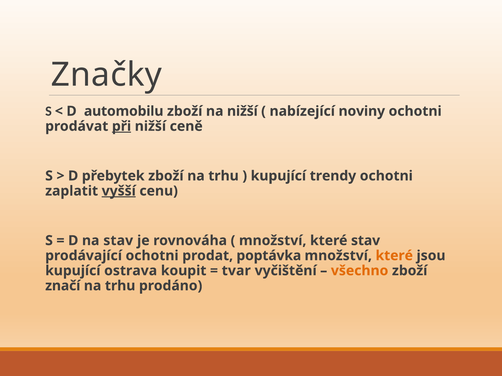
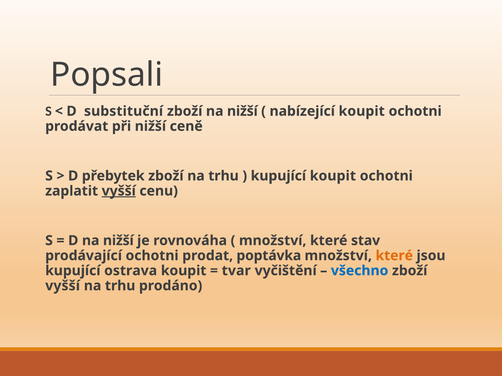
Značky: Značky -> Popsali (107, 75)
automobilu: automobilu -> substituční (124, 111)
nabízející noviny: noviny -> koupit (362, 111)
při underline: present -> none (122, 126)
kupující trendy: trendy -> koupit (333, 176)
D na stav: stav -> nižší (118, 241)
všechno colour: orange -> blue (360, 271)
značí: značí -> vyšší (63, 286)
